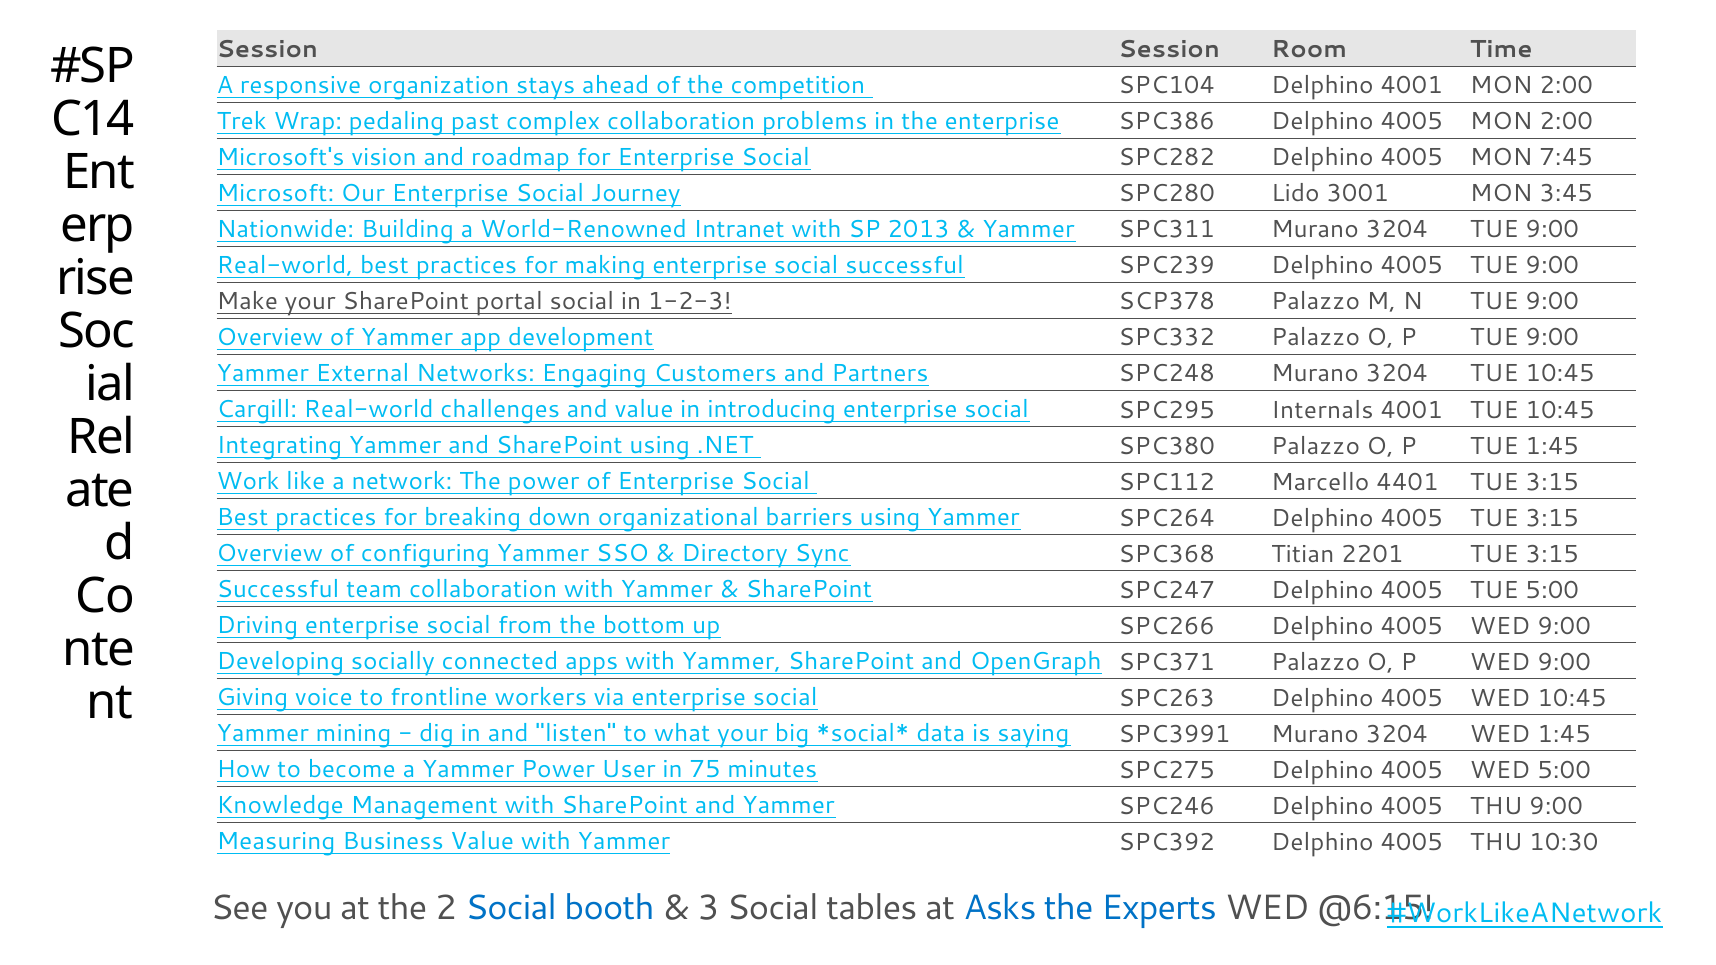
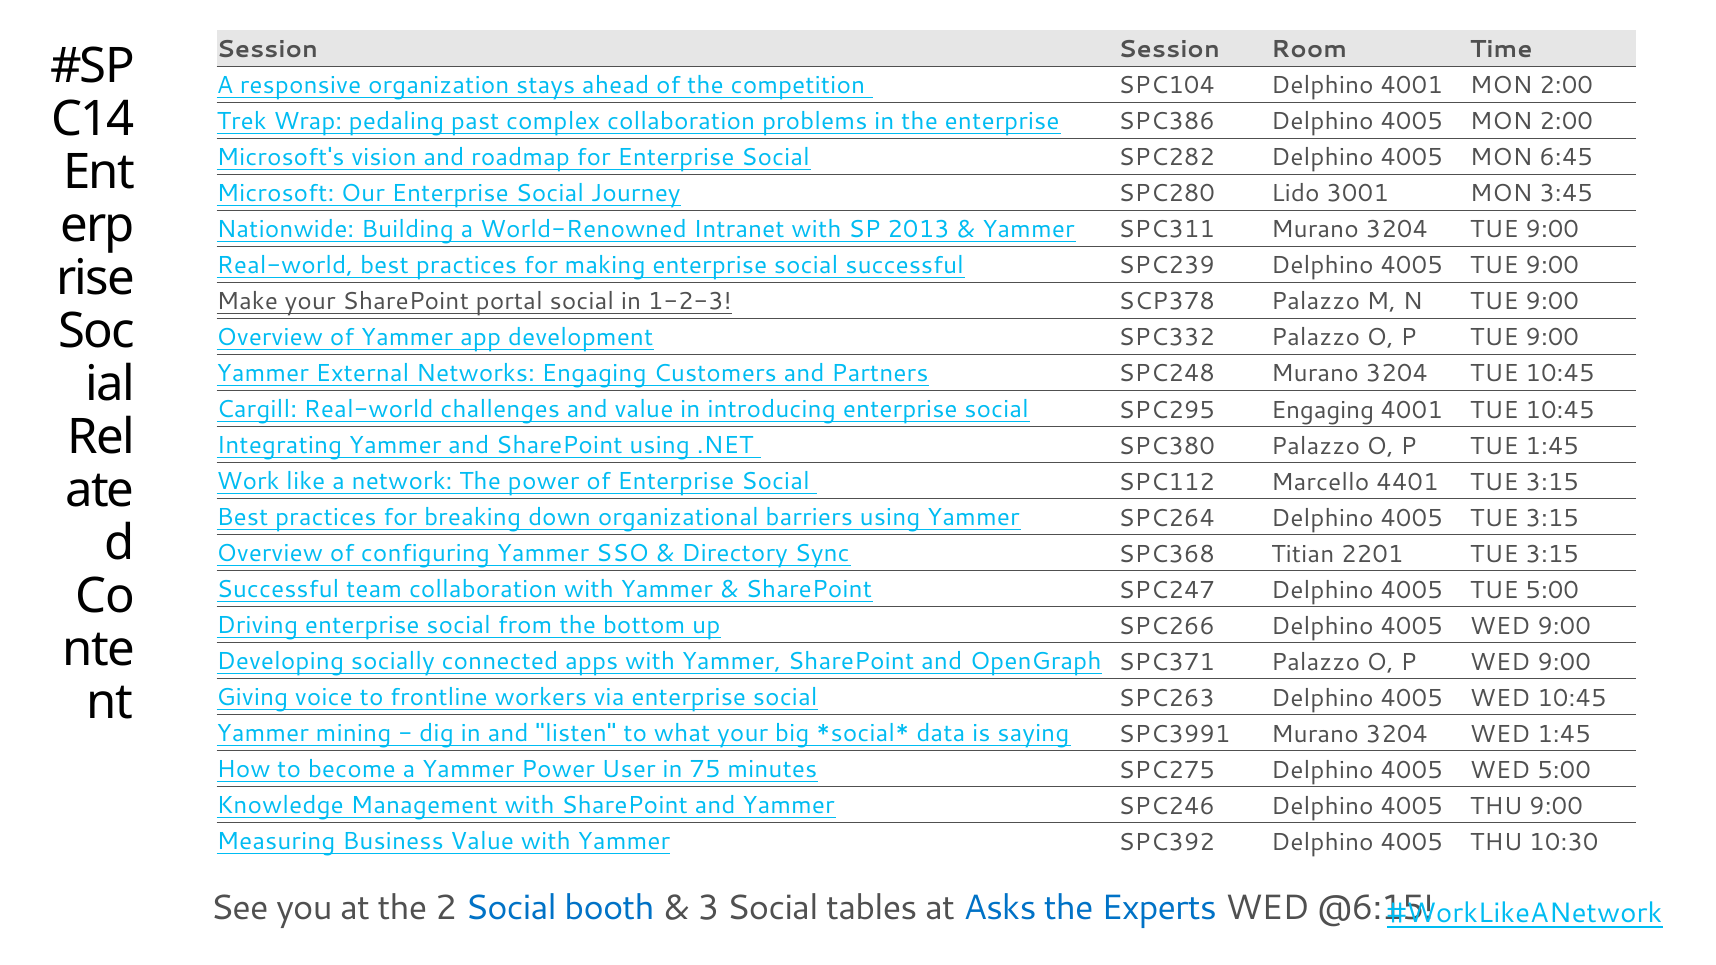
7:45: 7:45 -> 6:45 (1566, 157)
SPC295 Internals: Internals -> Engaging (1323, 410)
